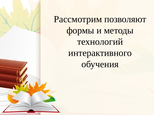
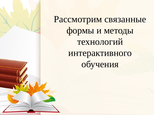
позволяют: позволяют -> связанные (125, 19)
